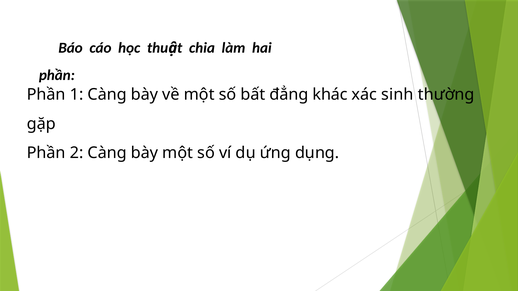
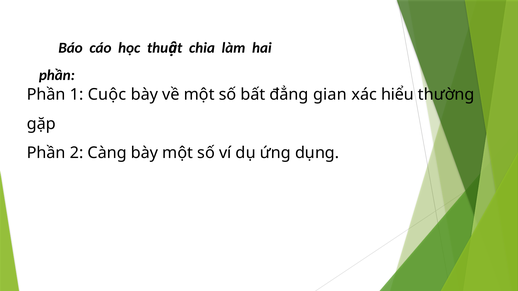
1 Càng: Càng -> Cuộc (107, 95)
khác: khác -> gian (330, 95)
sinh: sinh -> hiểu (397, 95)
